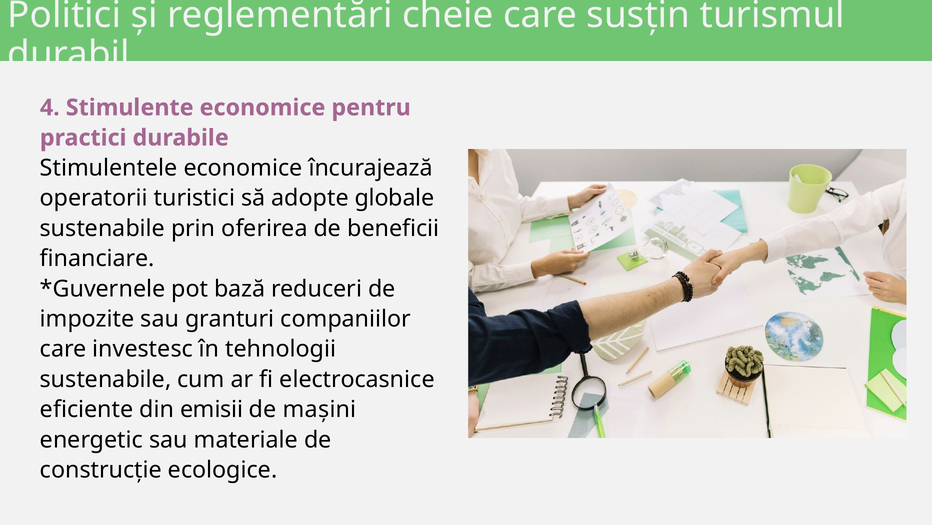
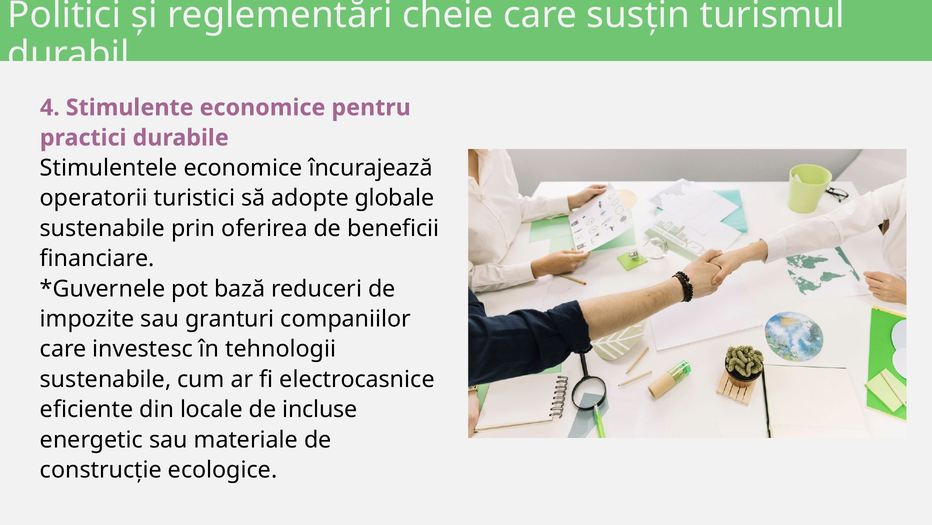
emisii: emisii -> locale (212, 409)
mașini: mașini -> incluse (320, 409)
